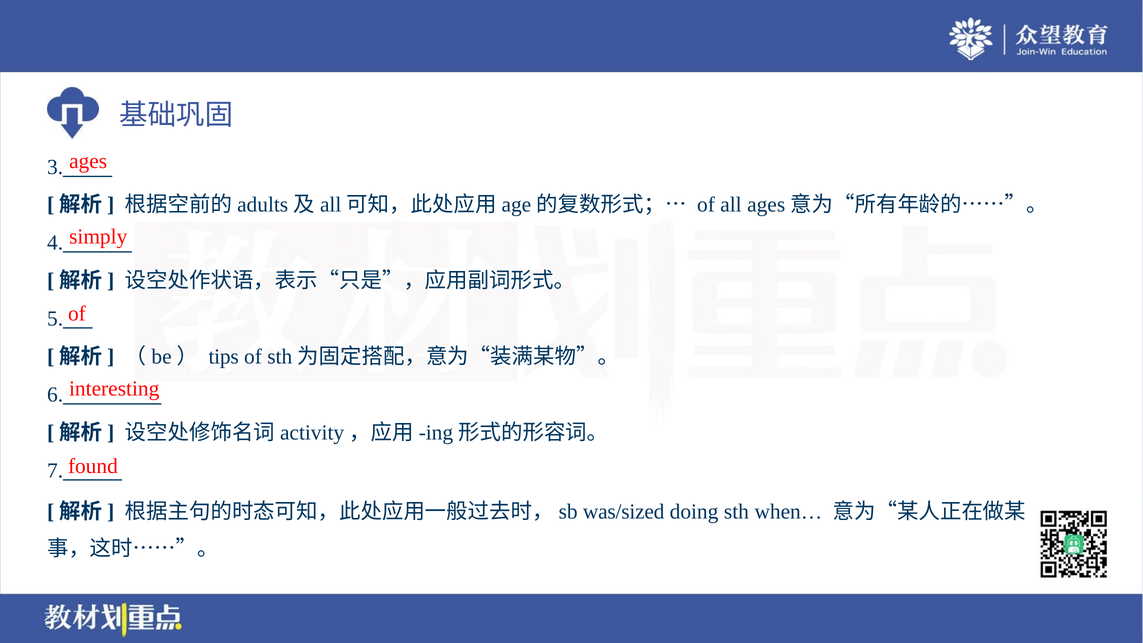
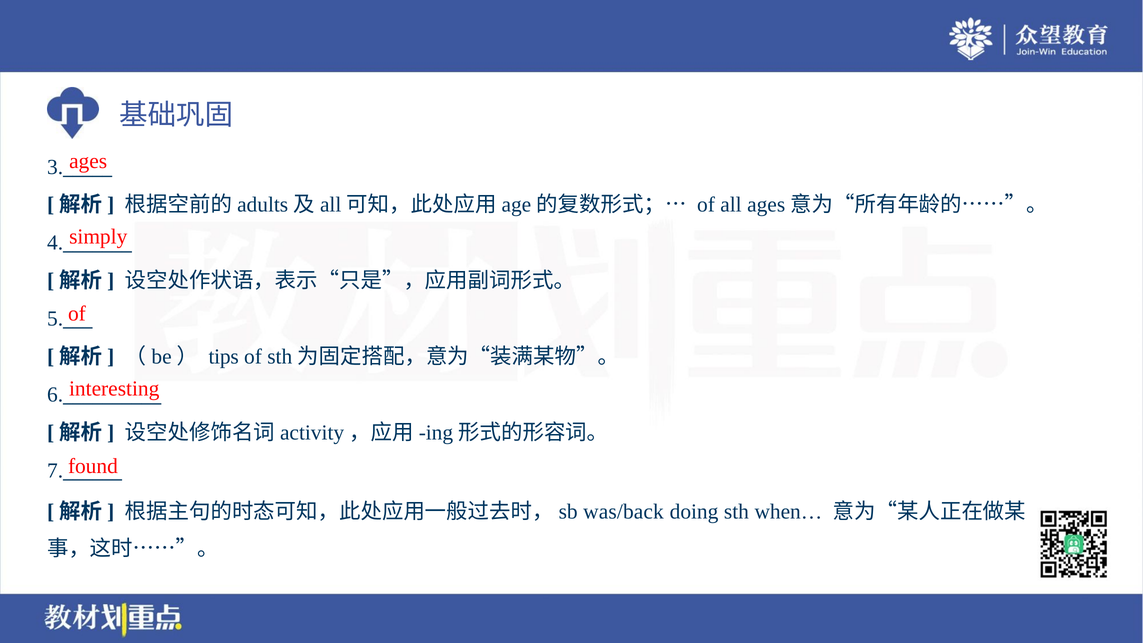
was/sized: was/sized -> was/back (624, 512)
